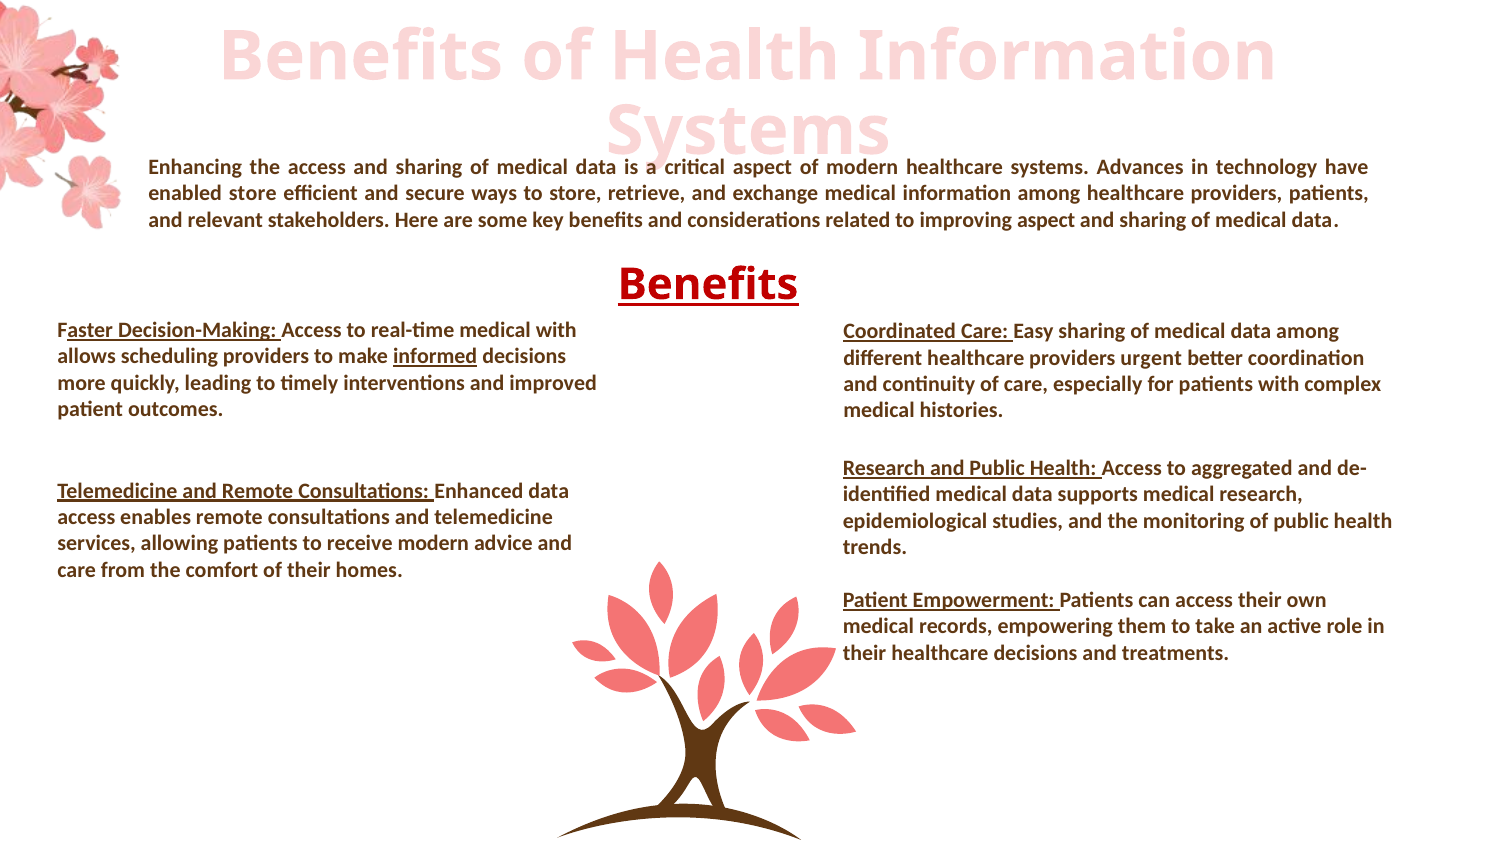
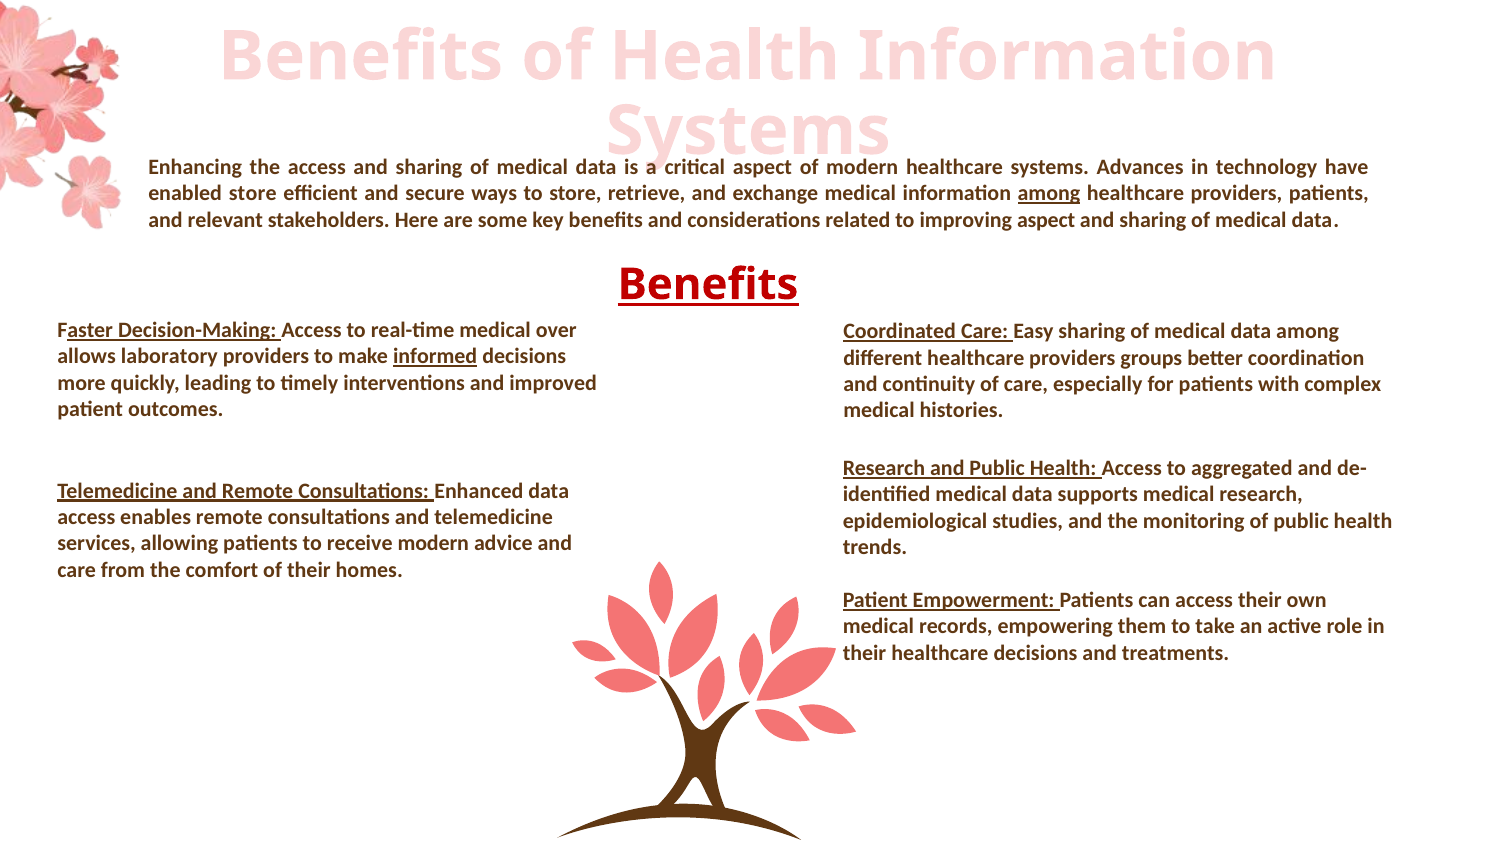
among underline: none -> present (1049, 194)
medical with: with -> over (556, 330)
scheduling: scheduling -> laboratory (169, 357)
urgent: urgent -> groups (1151, 358)
